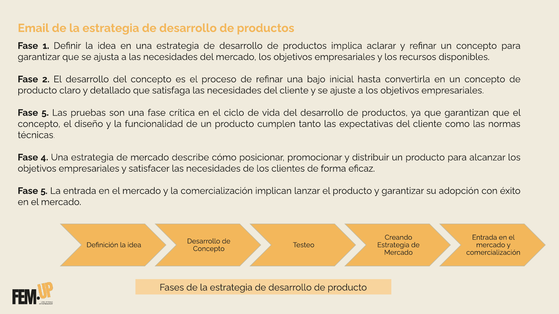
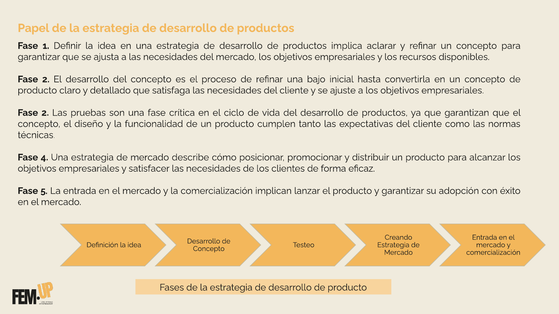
Email: Email -> Papel (33, 28)
5: 5 -> 2 (45, 113)
